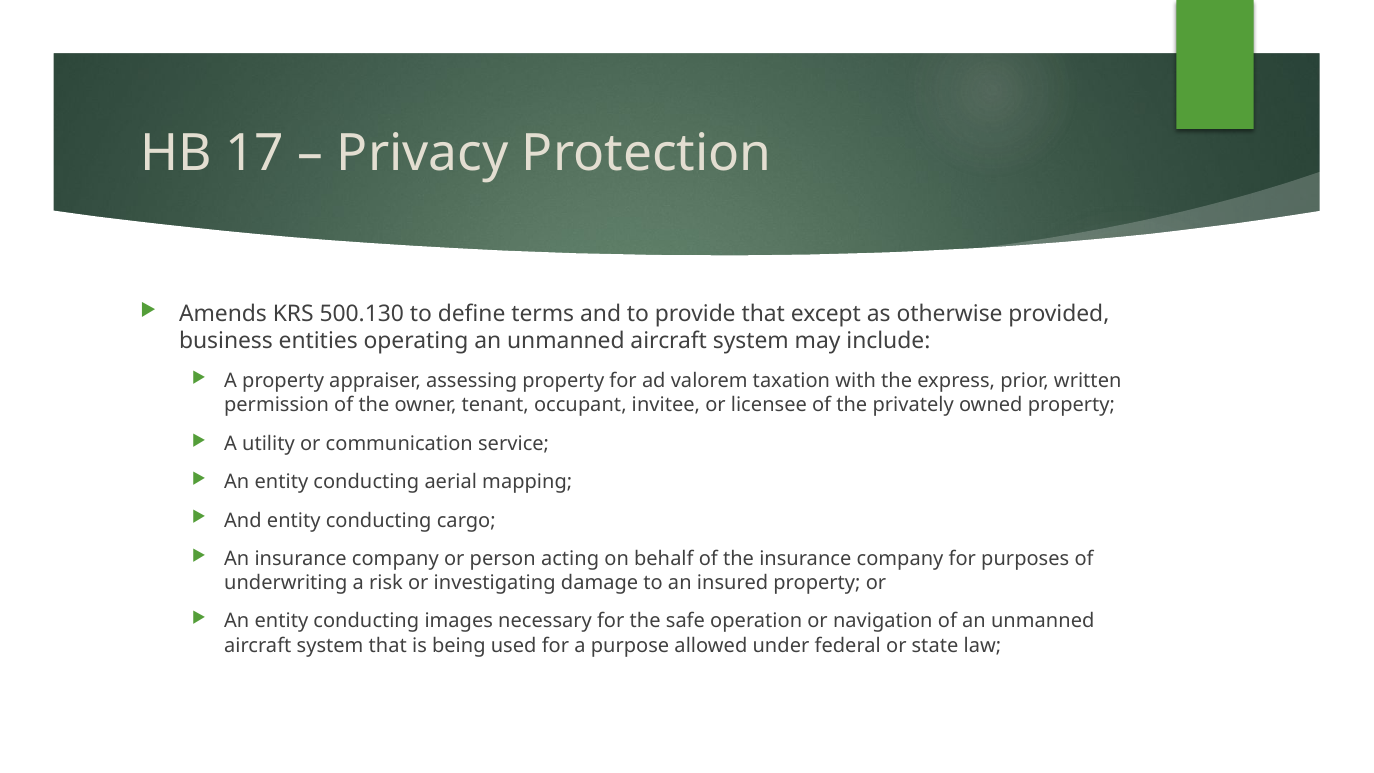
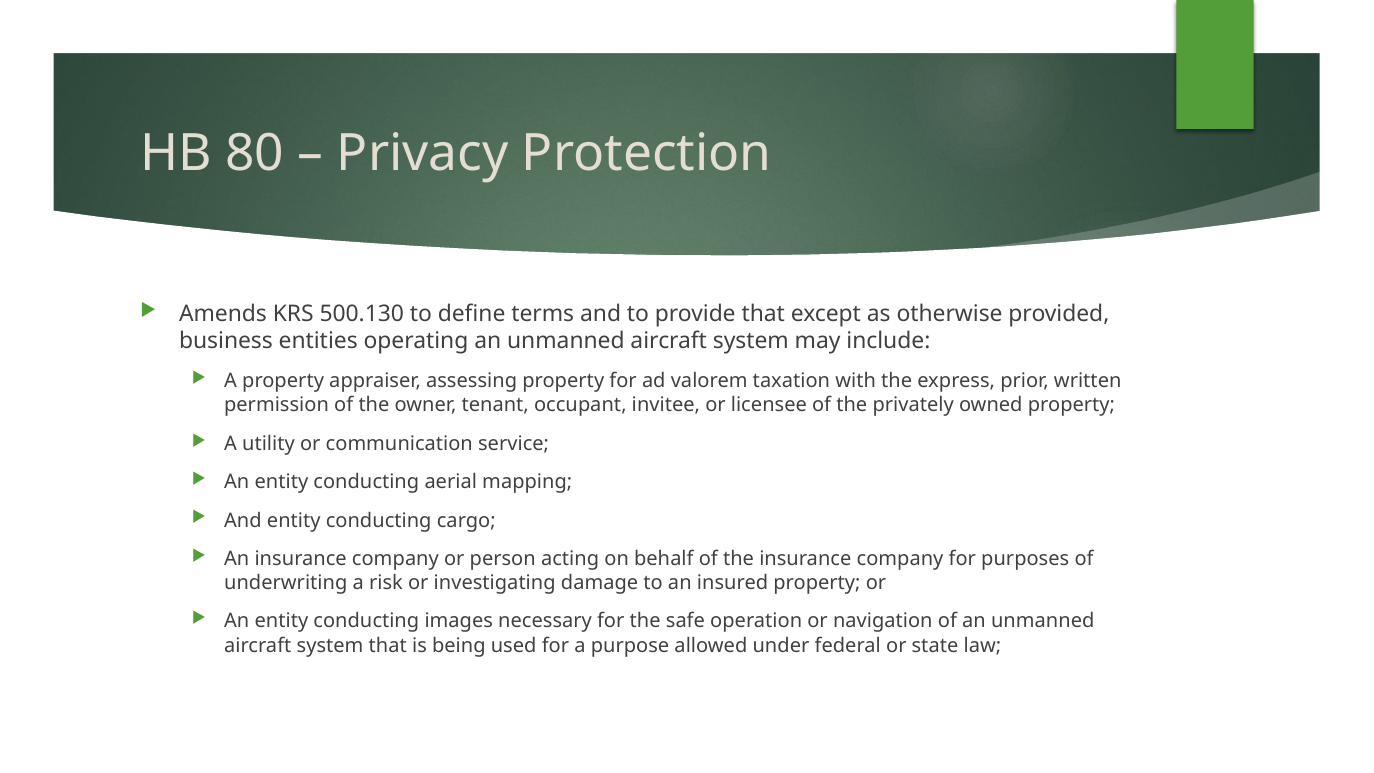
17: 17 -> 80 (255, 153)
